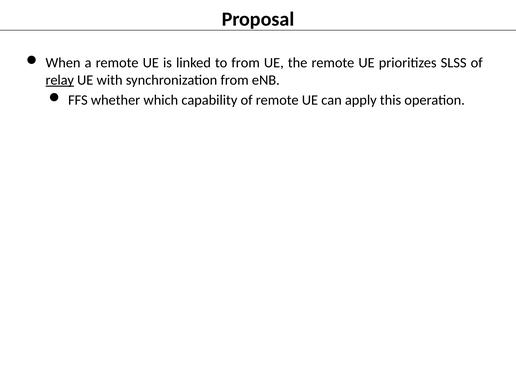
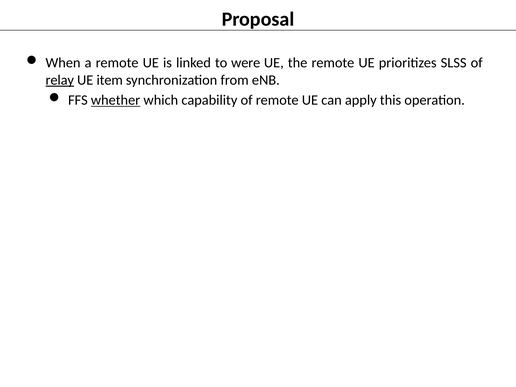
to from: from -> were (246, 63)
with: with -> item (110, 80)
whether underline: none -> present (116, 100)
